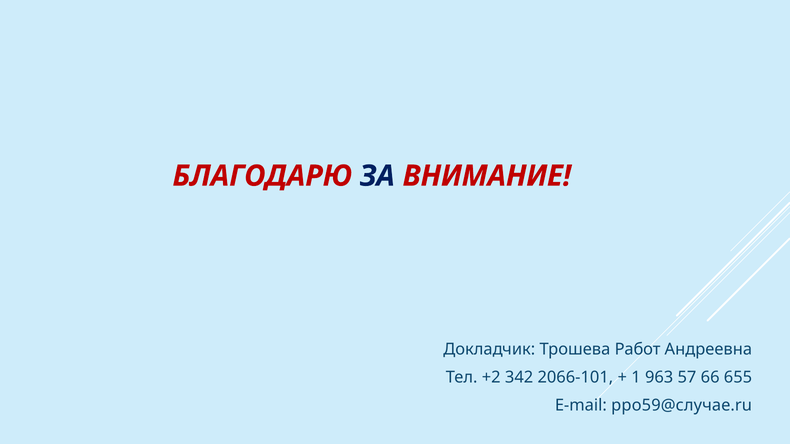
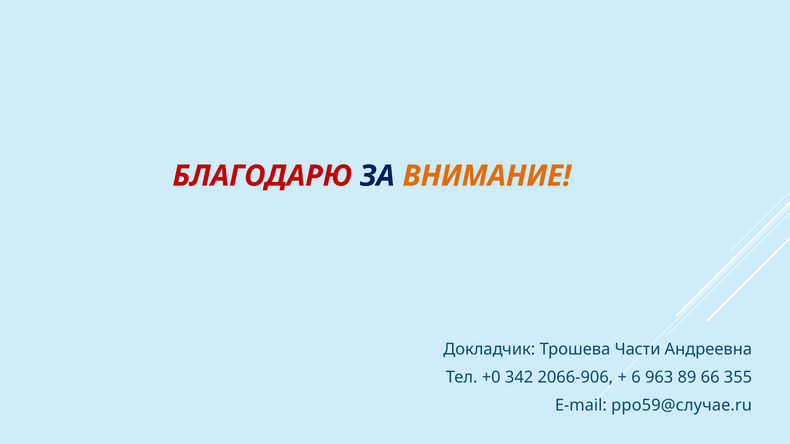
ВНИМАНИЕ colour: red -> orange (487, 176)
Работ: Работ -> Части (638, 350)
+2: +2 -> +0 (491, 378)
2066-101: 2066-101 -> 2066-906 (575, 378)
1: 1 -> 6 (636, 378)
57: 57 -> 89 (687, 378)
655: 655 -> 355 (738, 378)
